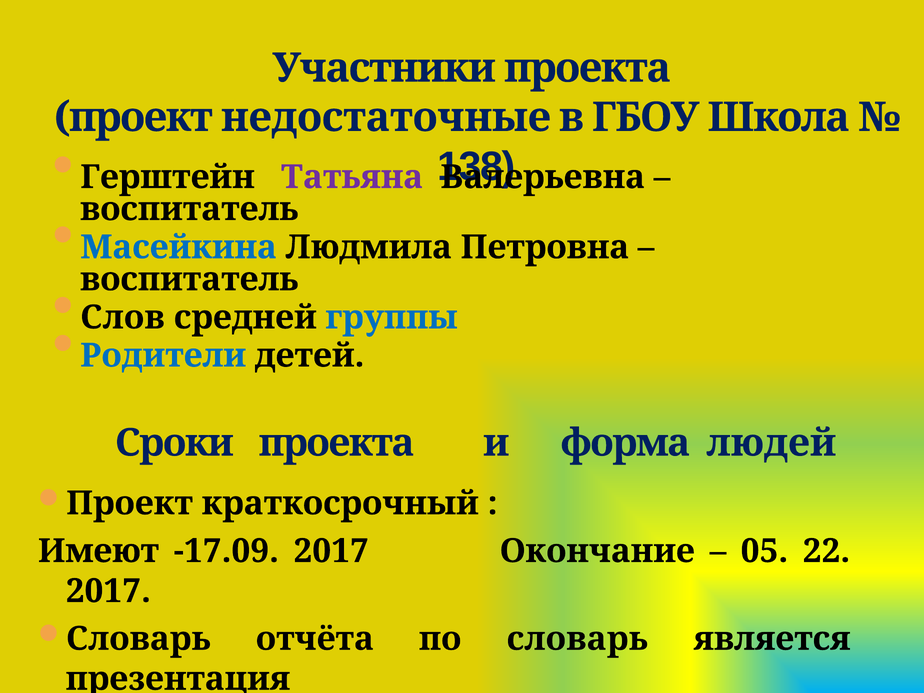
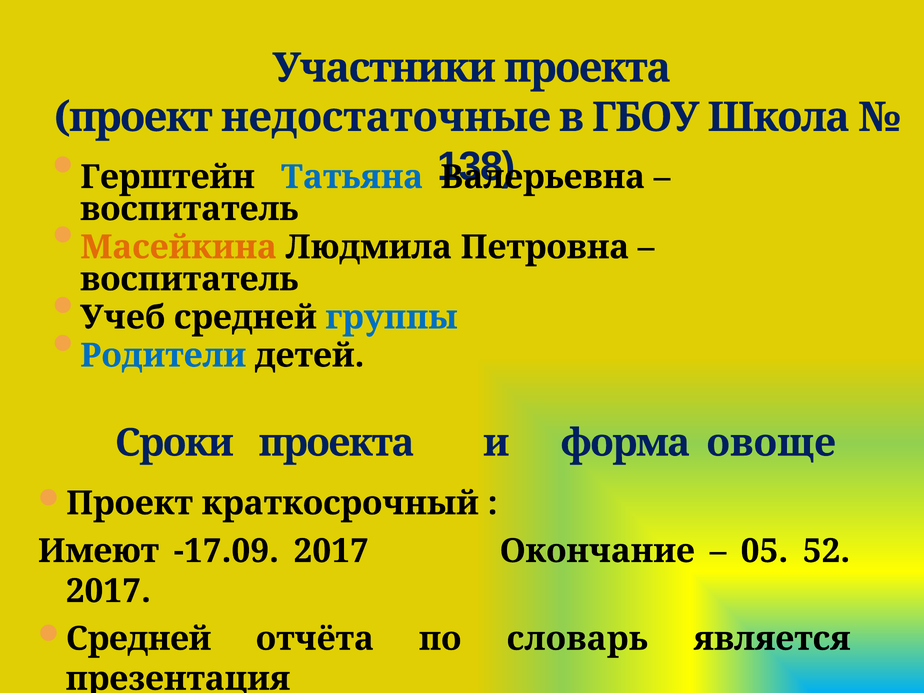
Татьяна colour: purple -> blue (352, 177)
Масейкина colour: blue -> orange (179, 247)
Слов: Слов -> Учеб (123, 317)
людей: людей -> овоще (771, 443)
22: 22 -> 52 (826, 551)
Словарь: Словарь -> Средней (139, 639)
